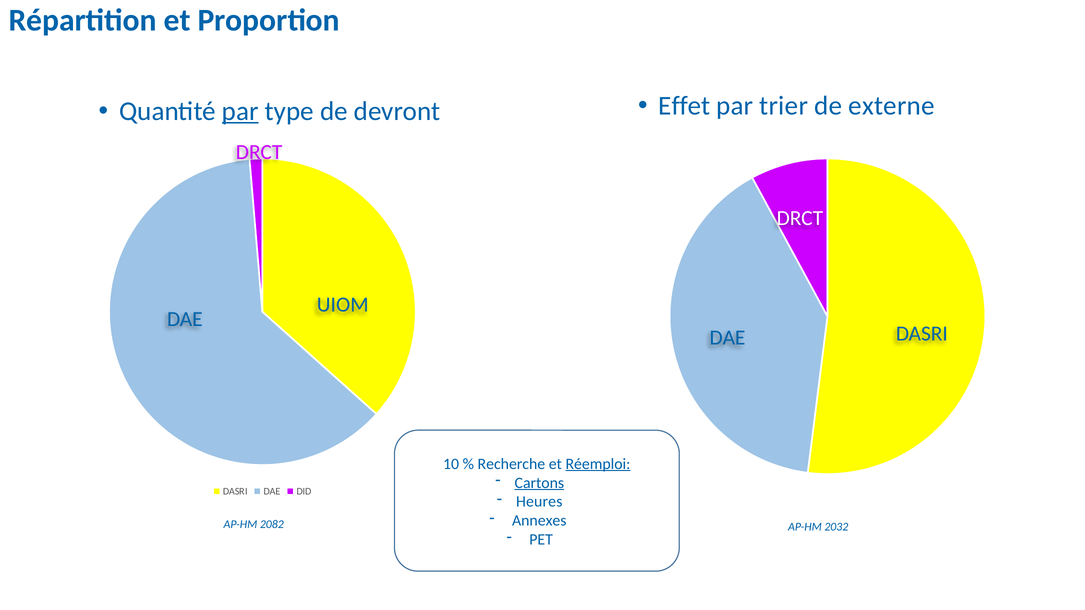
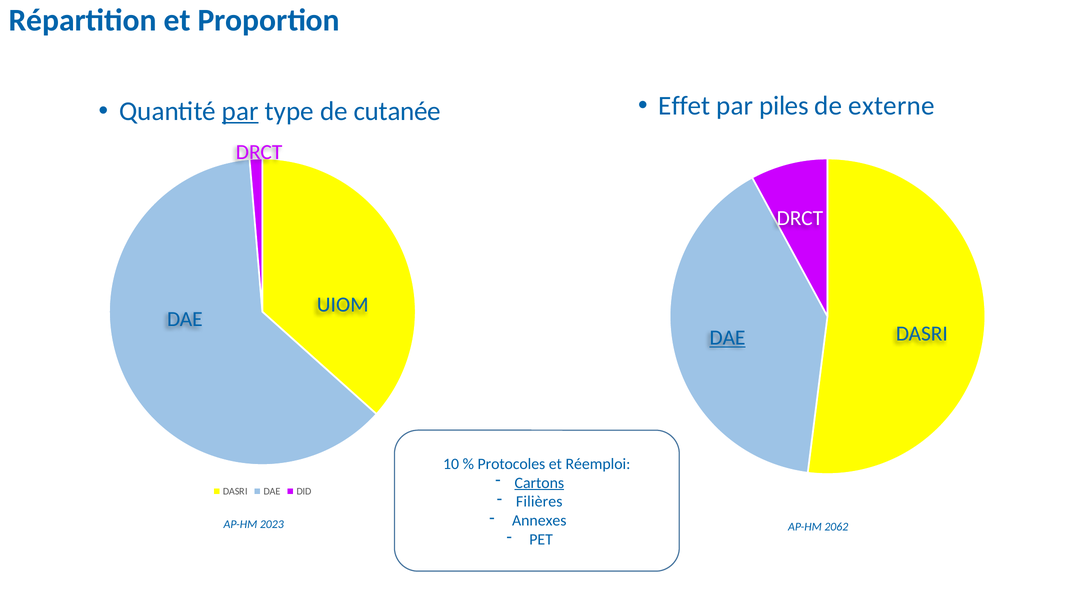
trier: trier -> piles (784, 106)
devront: devront -> cutanée (397, 111)
DAE underline: none -> present (728, 338)
Recherche: Recherche -> Protocoles (511, 464)
Réemploi underline: present -> none (598, 464)
Heures: Heures -> Filières (539, 502)
2082: 2082 -> 2023 (272, 525)
2032: 2032 -> 2062 (836, 527)
